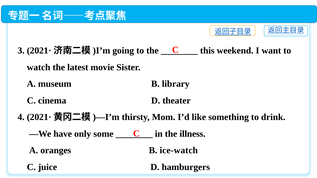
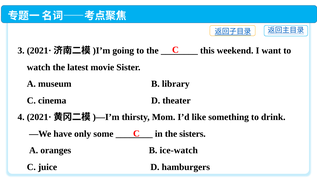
illness: illness -> sisters (192, 134)
